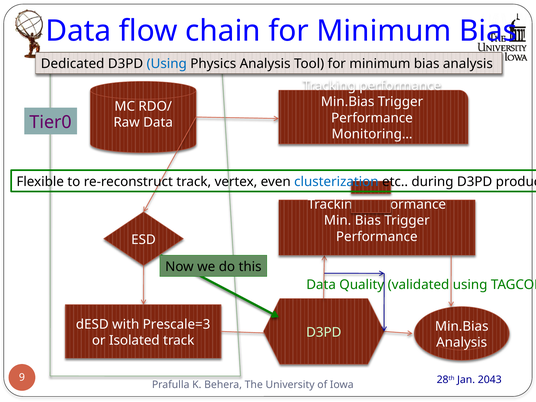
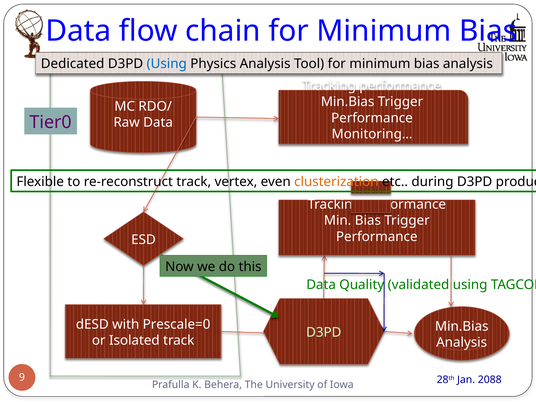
clusterization colour: blue -> orange (336, 182)
Prescale=3: Prescale=3 -> Prescale=0 (177, 324)
2043: 2043 -> 2088 (490, 380)
